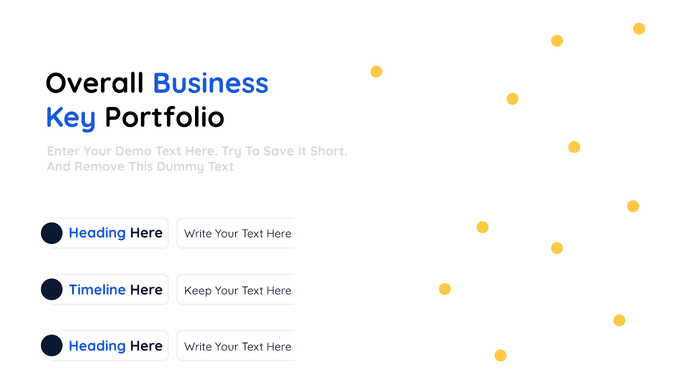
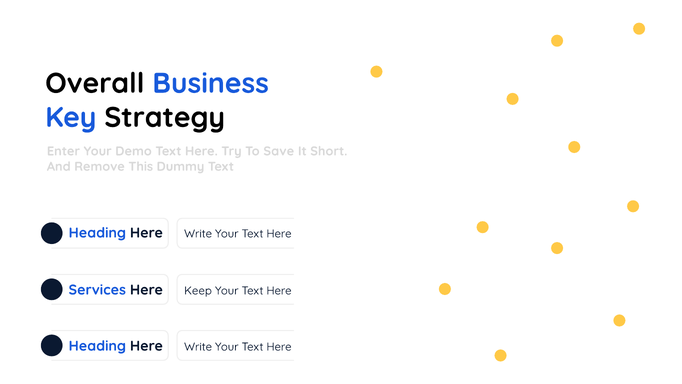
Portfolio: Portfolio -> Strategy (165, 117)
Timeline: Timeline -> Services (97, 290)
